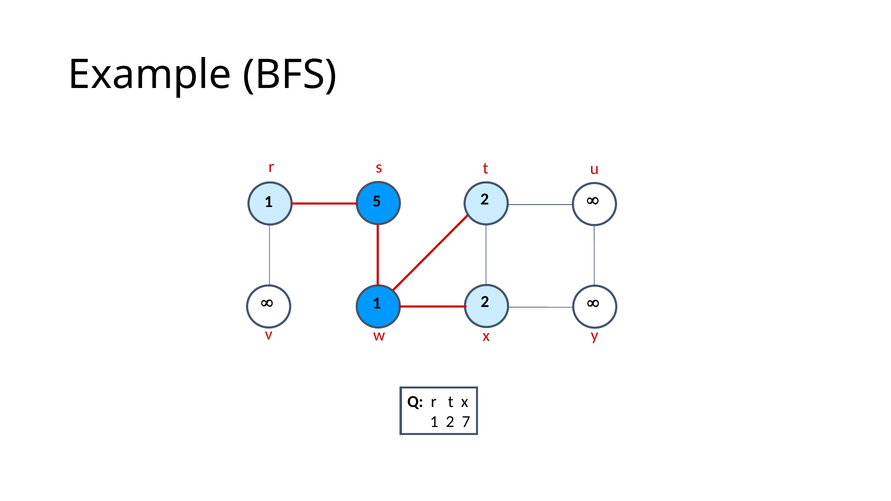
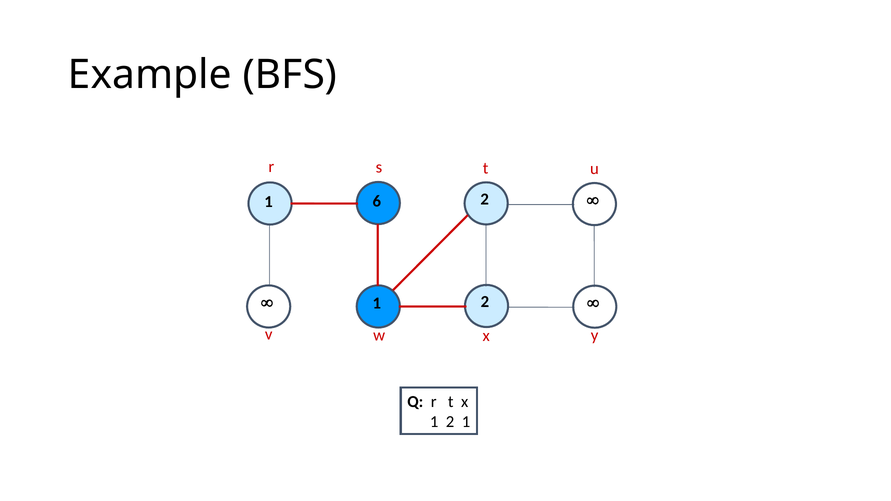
5: 5 -> 6 (377, 201)
2 7: 7 -> 1 (466, 422)
